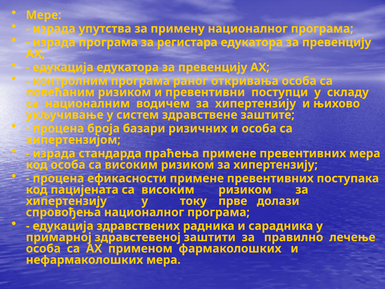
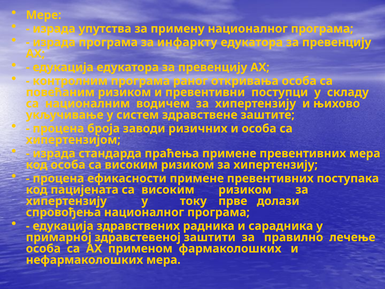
регистара: регистара -> инфаркту (187, 42)
базари: базари -> заводи (144, 128)
